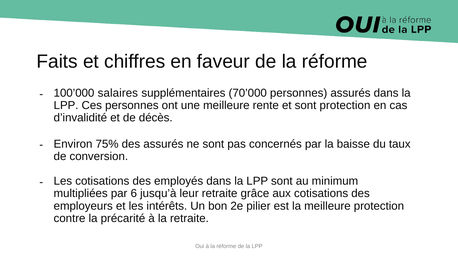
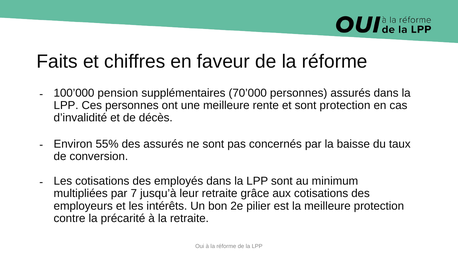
salaires: salaires -> pension (118, 93)
75%: 75% -> 55% (107, 144)
6: 6 -> 7 (134, 193)
